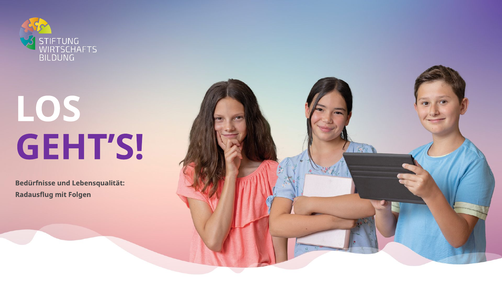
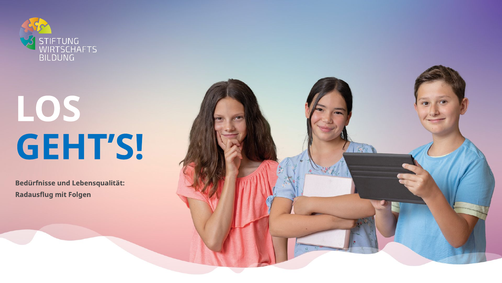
GEHT’S colour: purple -> blue (80, 147)
